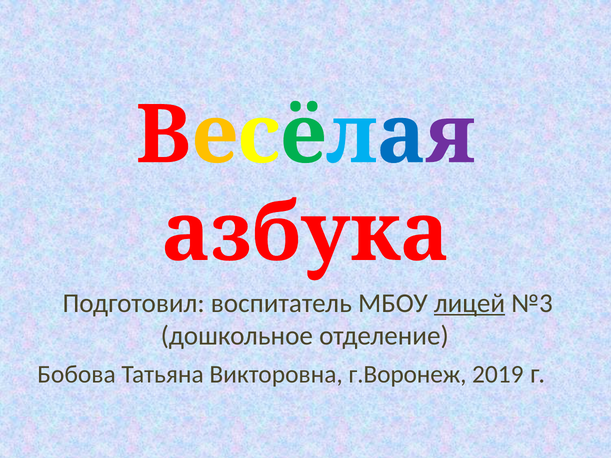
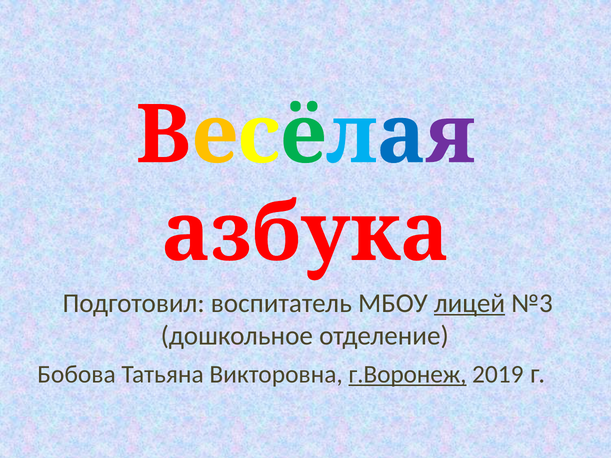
г.Воронеж underline: none -> present (408, 375)
